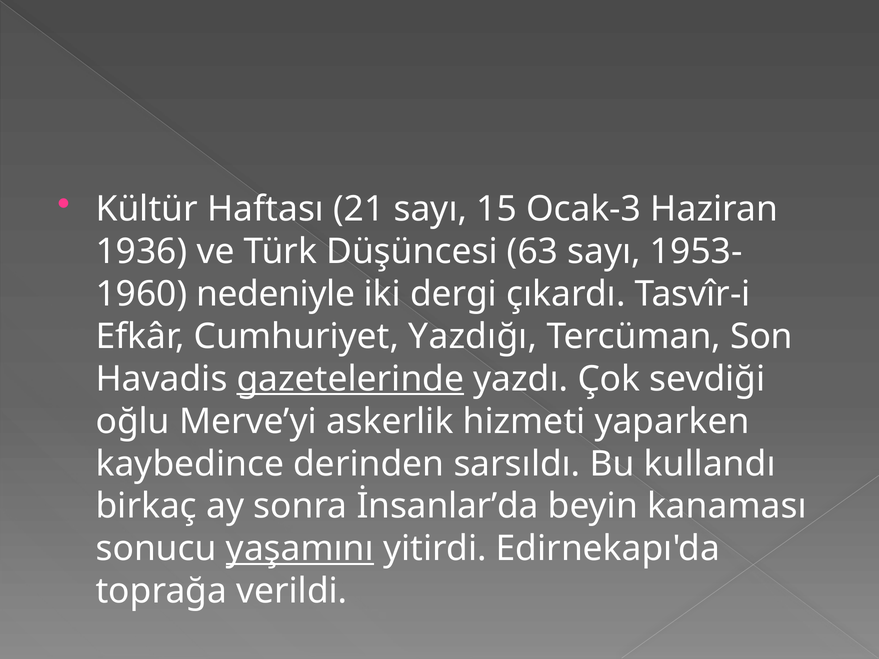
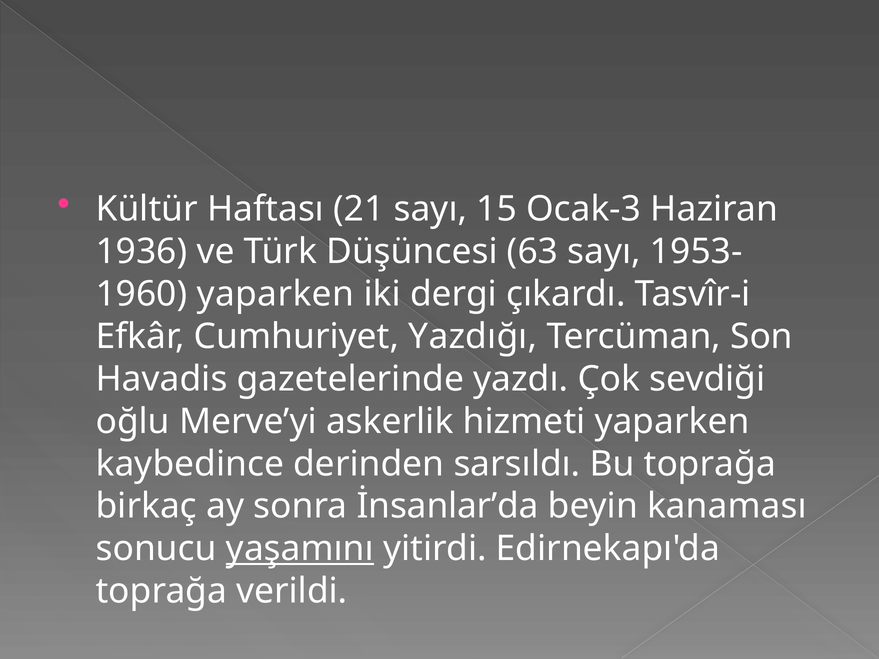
nedeniyle: nedeniyle -> yaparken (275, 294)
gazetelerinde underline: present -> none (350, 379)
Bu kullandı: kullandı -> toprağa (710, 464)
